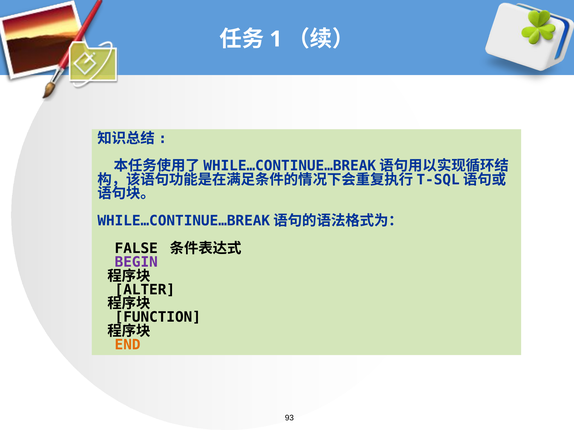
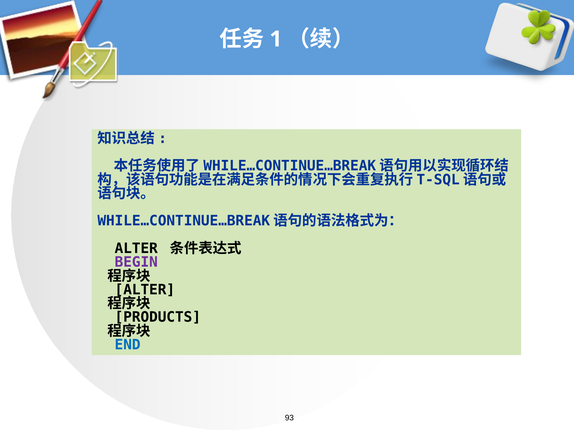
FALSE: FALSE -> ALTER (136, 249)
FUNCTION: FUNCTION -> PRODUCTS (158, 318)
END colour: orange -> blue (128, 345)
